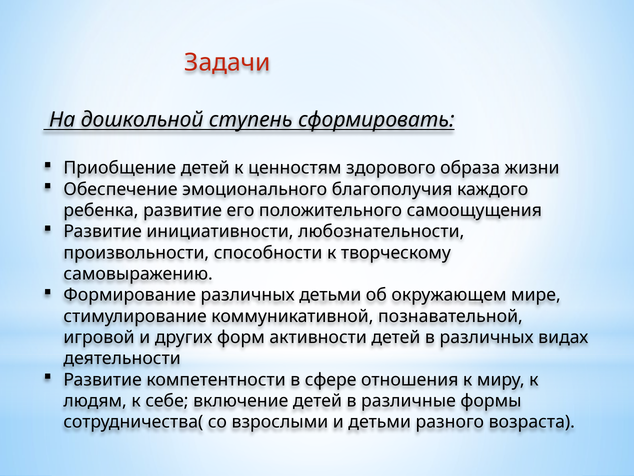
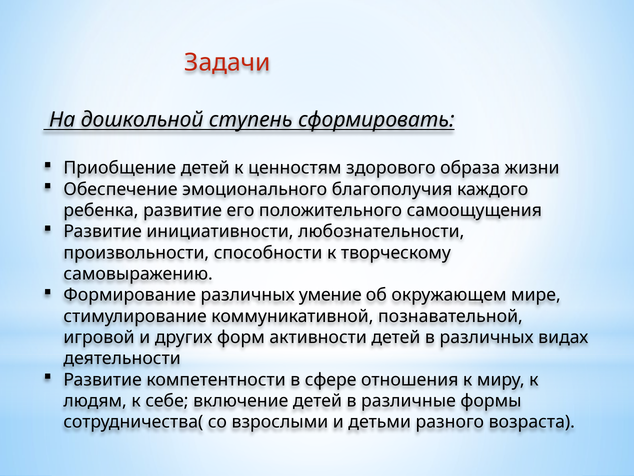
различных детьми: детьми -> умение (330, 295)
